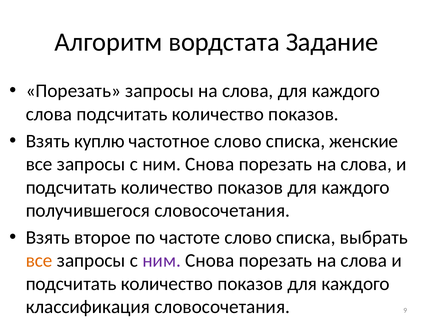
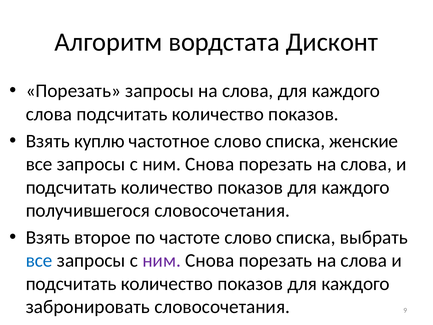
Задание: Задание -> Дисконт (332, 42)
все colour: orange -> blue (39, 260)
классификация: классификация -> забронировать (88, 307)
